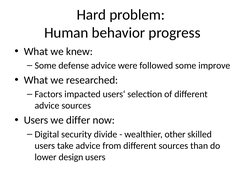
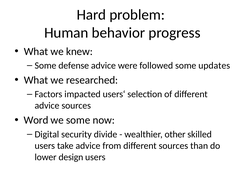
improve: improve -> updates (214, 65)
Users: Users -> Word (36, 120)
we differ: differ -> some (78, 120)
